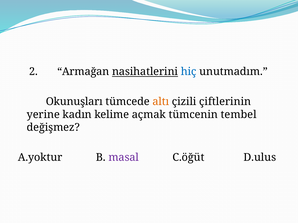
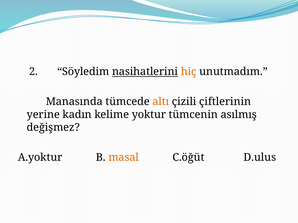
Armağan: Armağan -> Söyledim (83, 72)
hiç colour: blue -> orange (189, 72)
Okunuşları: Okunuşları -> Manasında (74, 102)
açmak: açmak -> yoktur (149, 115)
tembel: tembel -> asılmış (239, 115)
masal colour: purple -> orange (124, 158)
